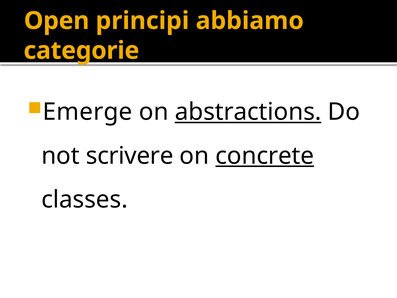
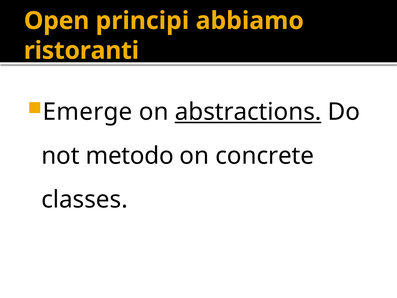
categorie: categorie -> ristoranti (81, 51)
scrivere: scrivere -> metodo (130, 156)
concrete underline: present -> none (265, 156)
